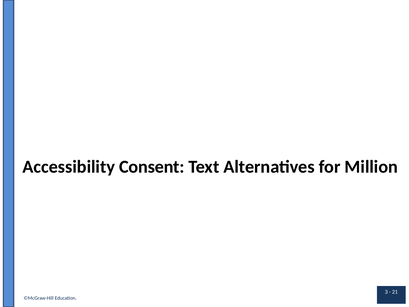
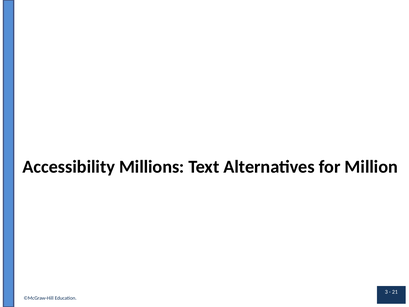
Consent: Consent -> Millions (152, 167)
